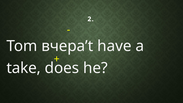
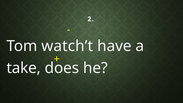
вчера’t: вчера’t -> watch’t (67, 46)
